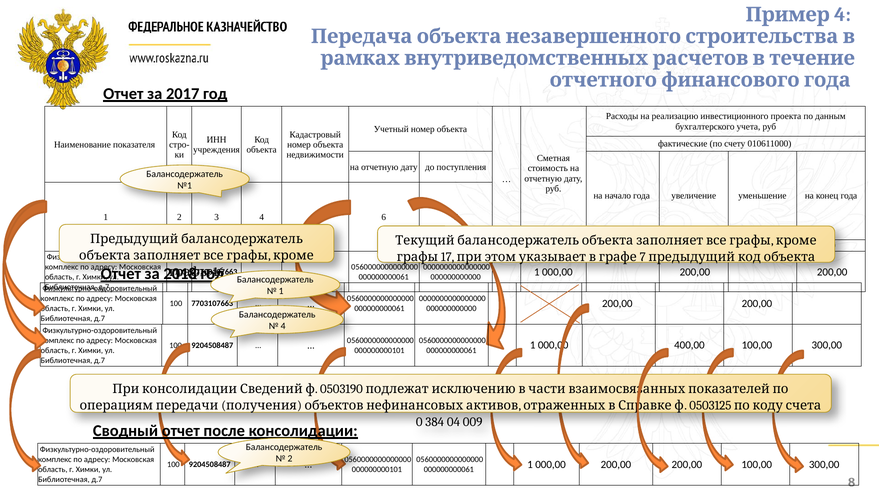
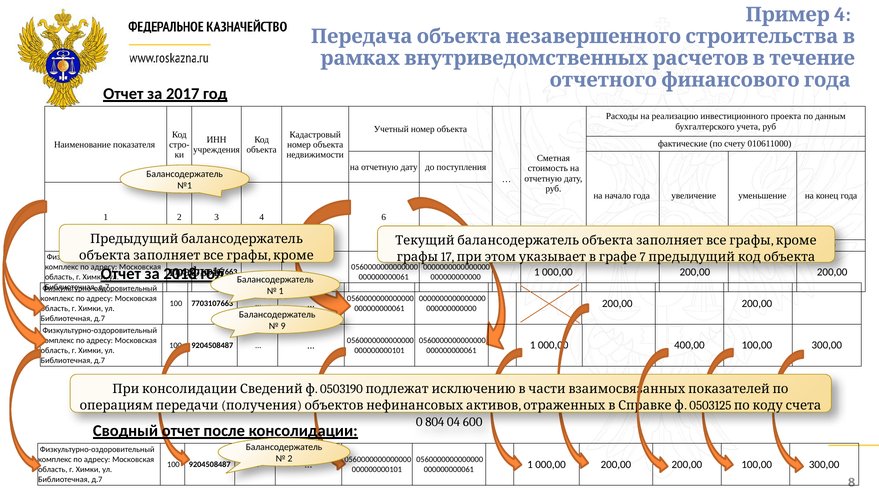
4: 4 -> 9 (283, 326)
384: 384 -> 804 (435, 421)
009: 009 -> 600 (473, 421)
